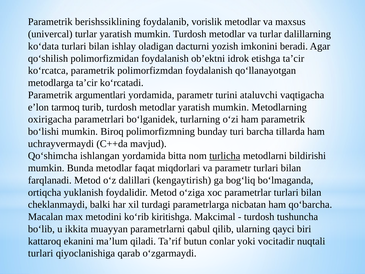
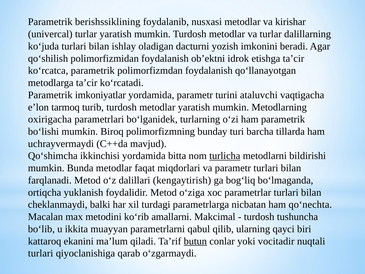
vorislik: vorislik -> nusxasi (207, 22)
maxsus: maxsus -> kirishar (290, 22)
ko‘data: ko‘data -> ko‘juda (43, 46)
argumentlari: argumentlari -> imkoniyatlar (100, 95)
ishlangan: ishlangan -> ikkinchisi (100, 156)
qo‘barcha: qo‘barcha -> qo‘nechta (310, 204)
kiritishga: kiritishga -> amallarni (172, 217)
butun underline: none -> present (195, 241)
